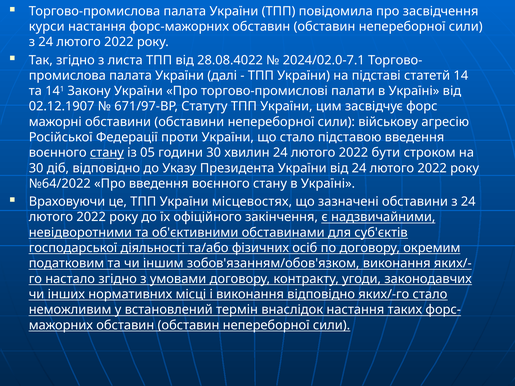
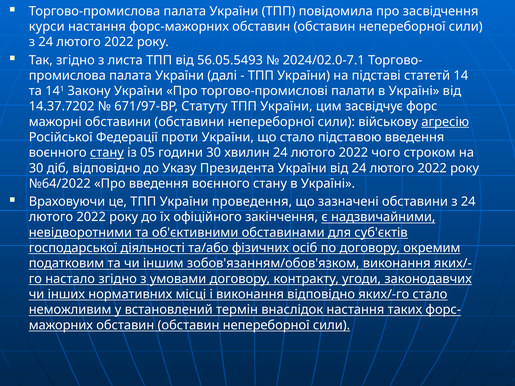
28.08.4022: 28.08.4022 -> 56.05.5493 (230, 60)
02.12.1907: 02.12.1907 -> 14.37.7202 (62, 106)
агресію underline: none -> present (445, 122)
бути: бути -> чого (386, 153)
місцевостях: місцевостях -> проведення (252, 202)
